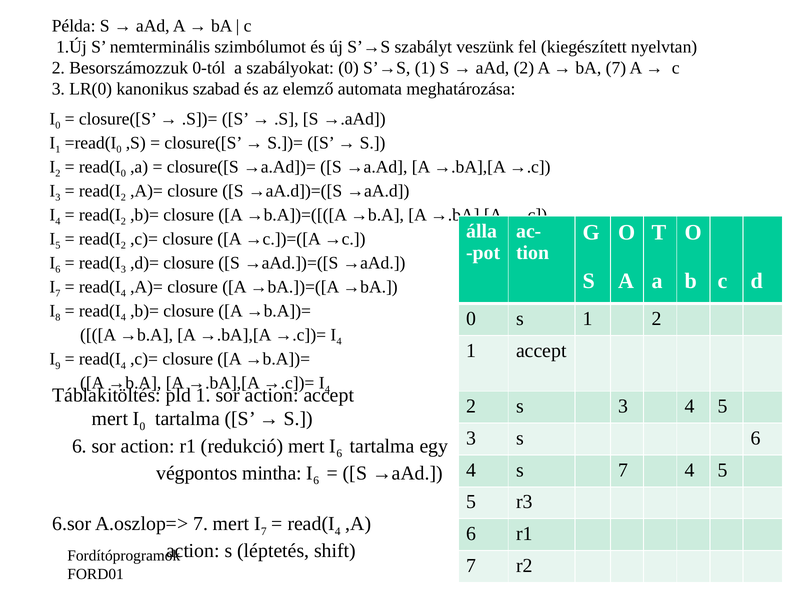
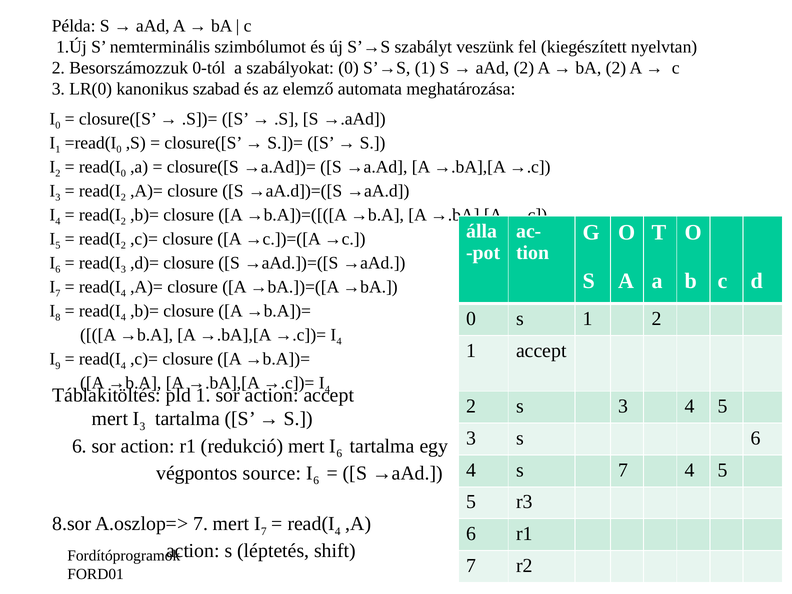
bA 7: 7 -> 2 (616, 68)
0: 0 -> 3 (142, 427)
mintha: mintha -> source (272, 473)
6.sor: 6.sor -> 8.sor (72, 524)
